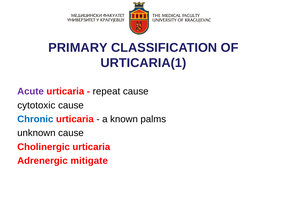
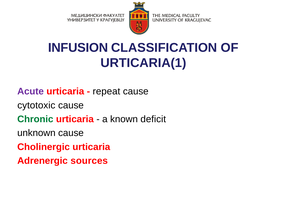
PRIMARY: PRIMARY -> INFUSION (78, 48)
Chronic colour: blue -> green (35, 119)
palms: palms -> deficit (153, 119)
mitigate: mitigate -> sources (89, 161)
